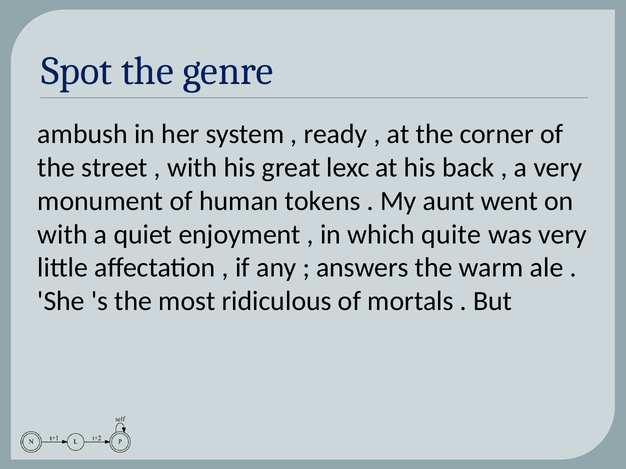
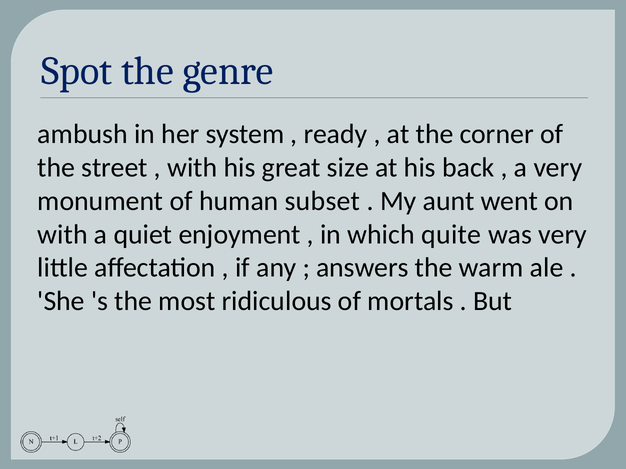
lexc: lexc -> size (348, 168)
tokens: tokens -> subset (323, 201)
